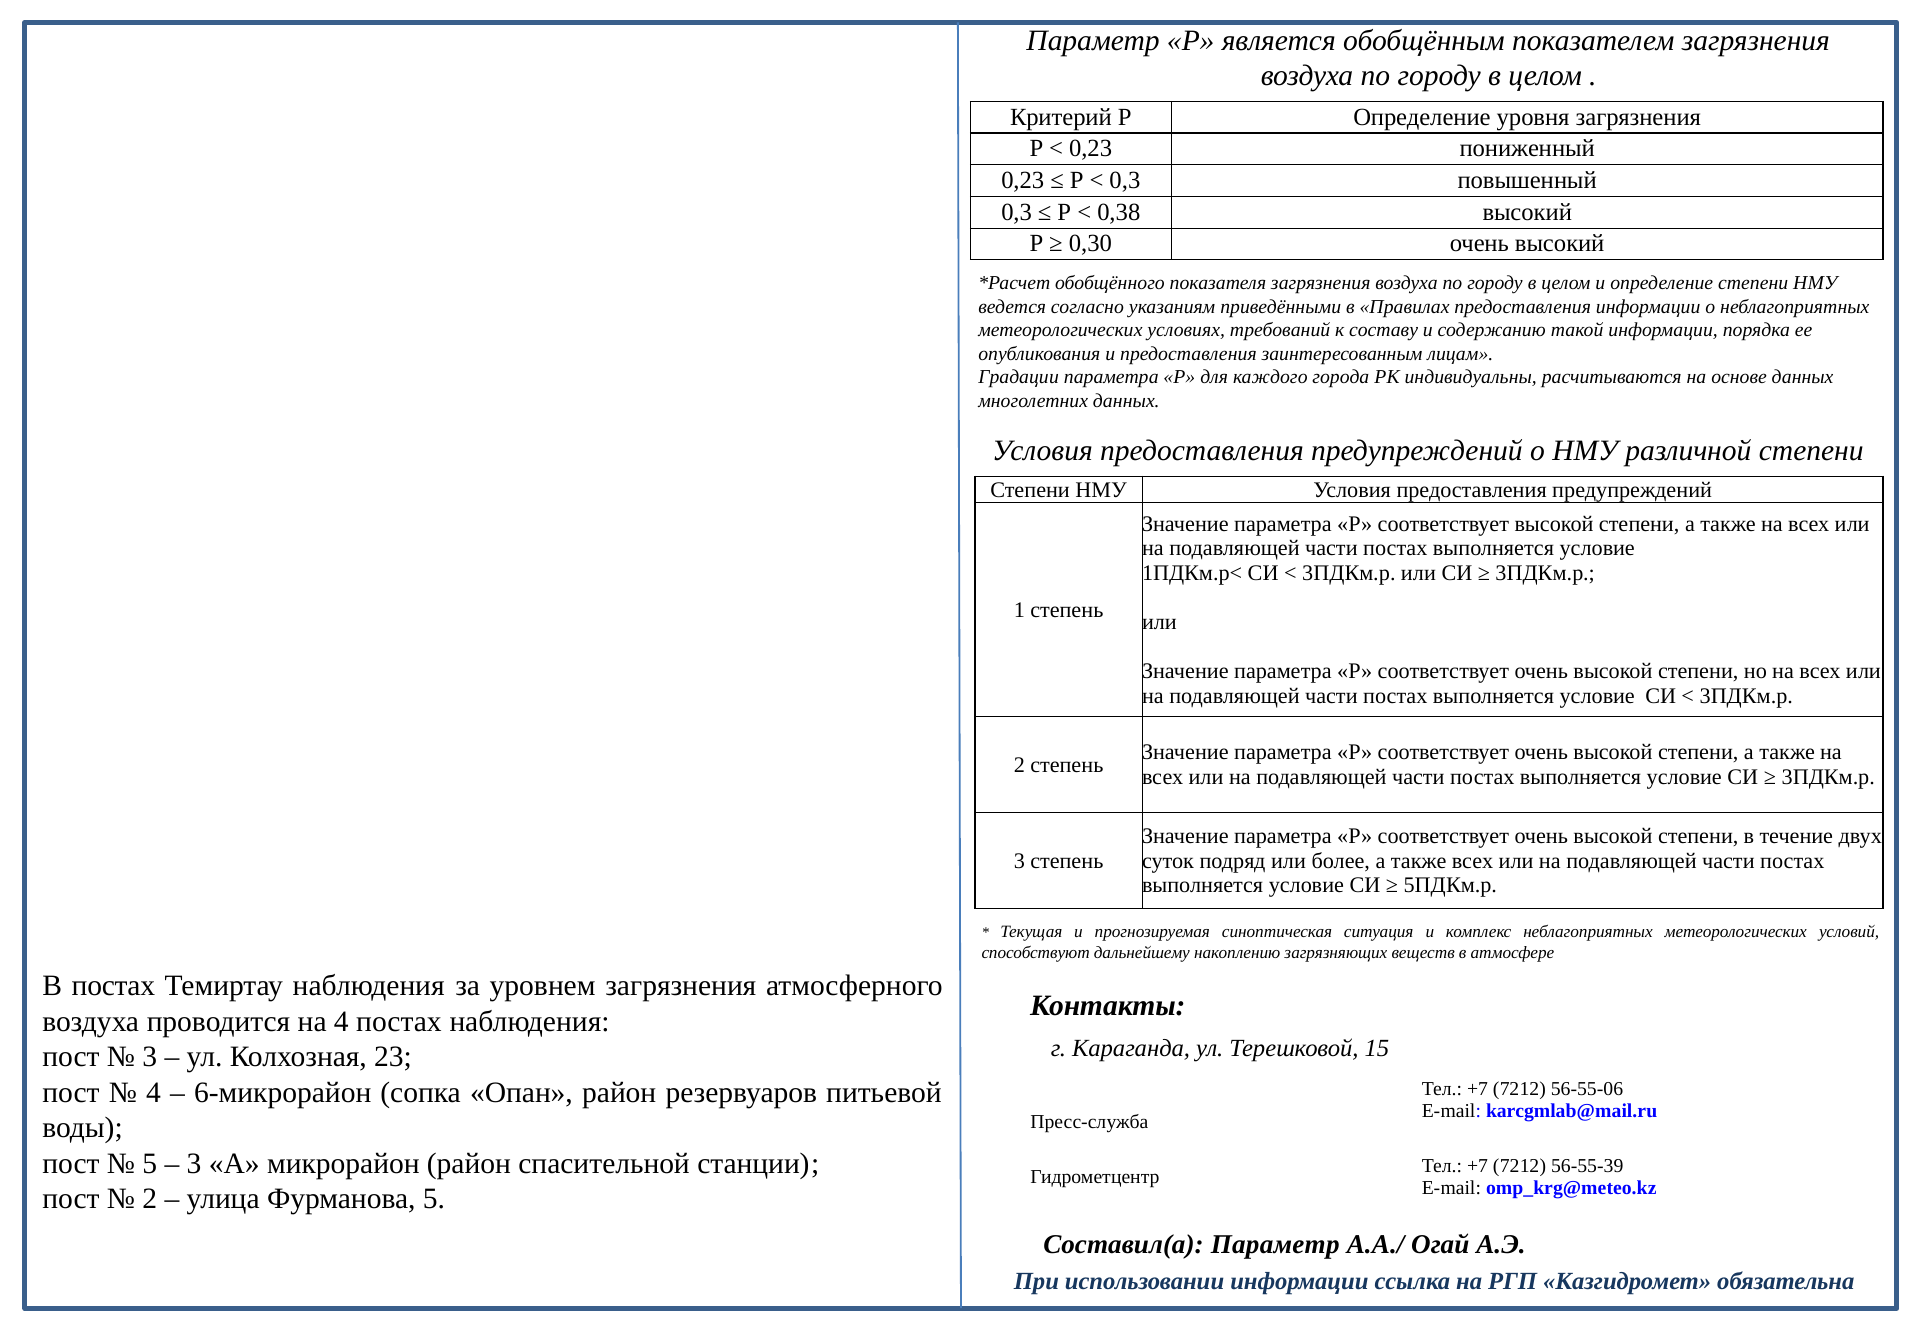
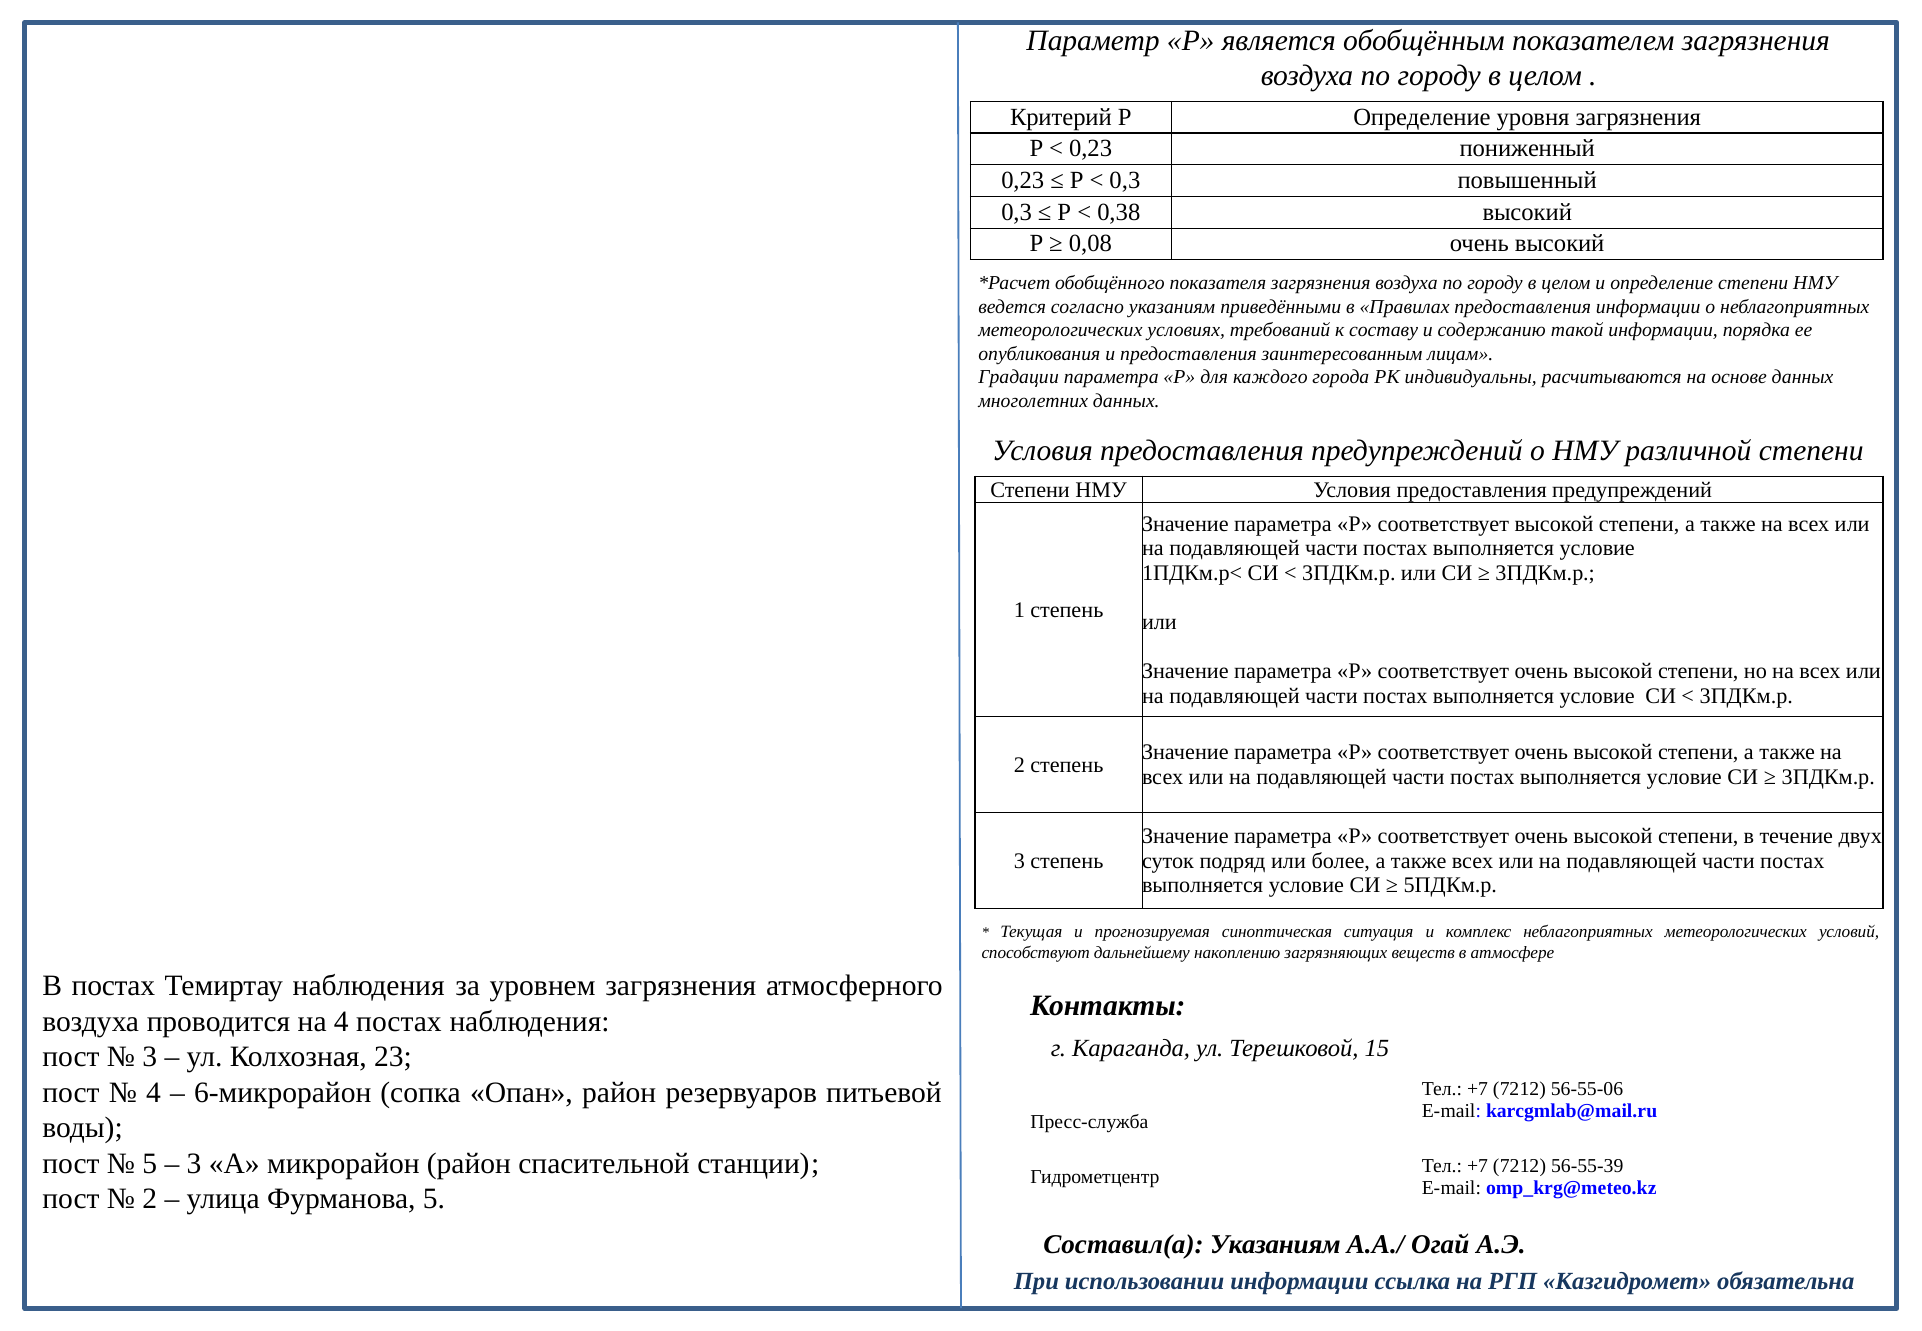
0,30: 0,30 -> 0,08 (1090, 244)
Составил(а Параметр: Параметр -> Указаниям (1275, 1244)
